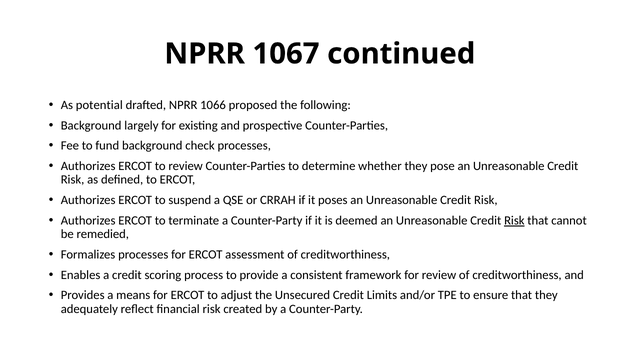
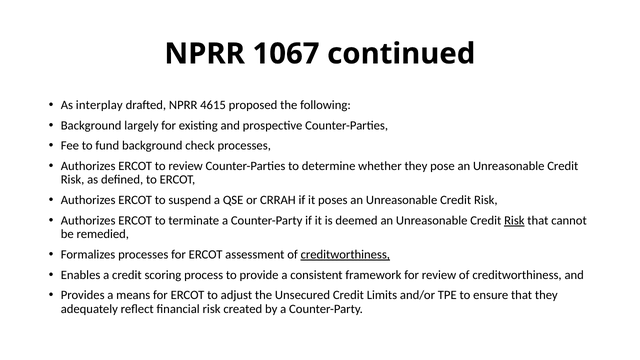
potential: potential -> interplay (99, 105)
1066: 1066 -> 4615 (213, 105)
creditworthiness underline: none -> present (345, 254)
